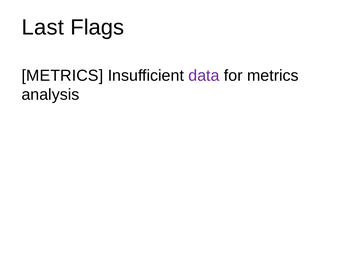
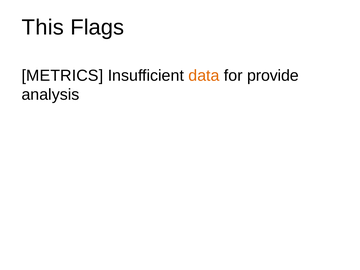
Last: Last -> This (43, 27)
data colour: purple -> orange (204, 75)
for metrics: metrics -> provide (273, 75)
